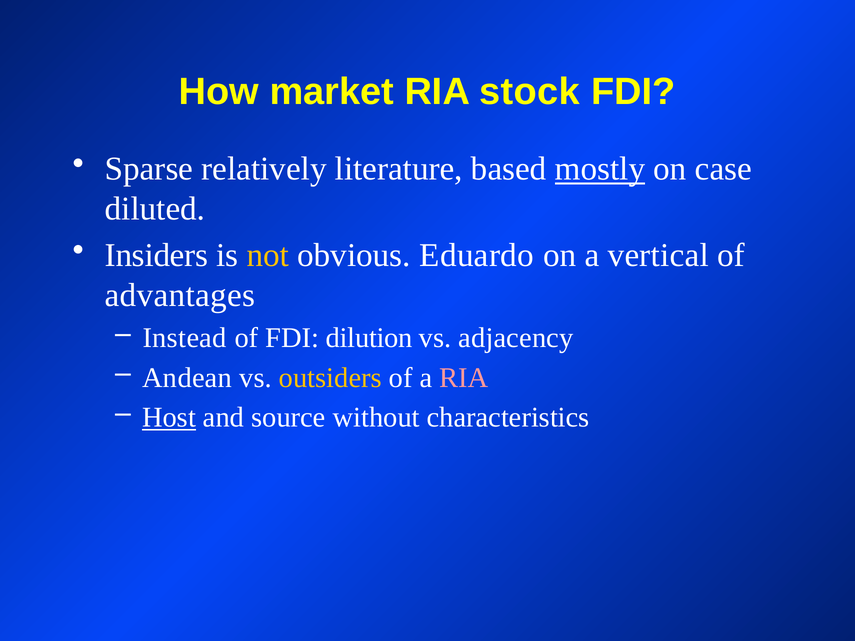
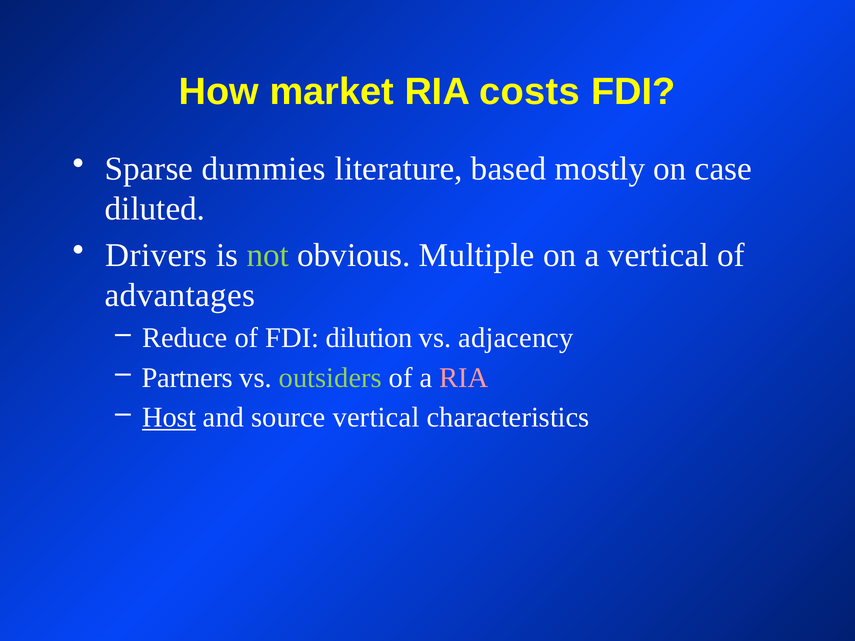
stock: stock -> costs (530, 92)
relatively: relatively -> dummies (264, 169)
mostly underline: present -> none (600, 169)
Insiders: Insiders -> Drivers (156, 256)
not colour: yellow -> light green (268, 256)
Eduardo: Eduardo -> Multiple (477, 256)
Instead: Instead -> Reduce (185, 338)
Andean: Andean -> Partners (187, 378)
outsiders colour: yellow -> light green (330, 378)
source without: without -> vertical (376, 418)
